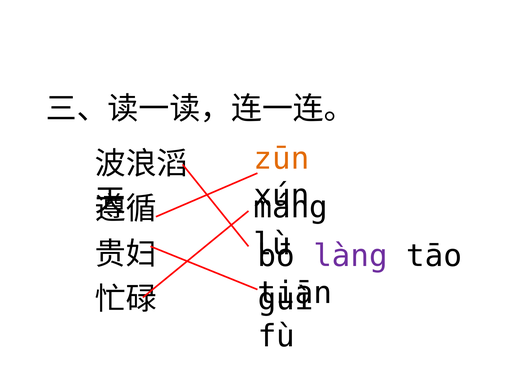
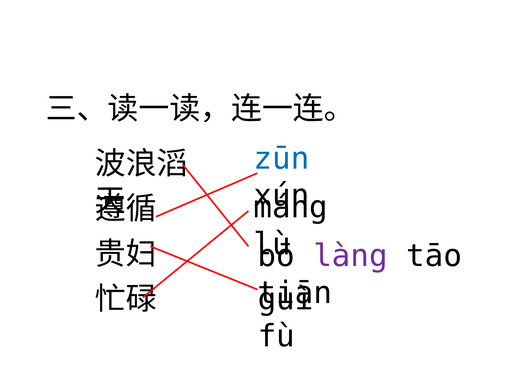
zūn colour: orange -> blue (281, 159)
